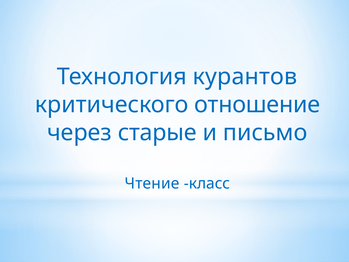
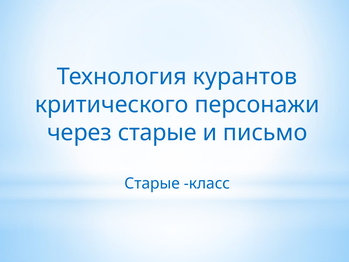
отношение: отношение -> персонажи (257, 105)
Чтение: Чтение -> Старые (152, 183)
